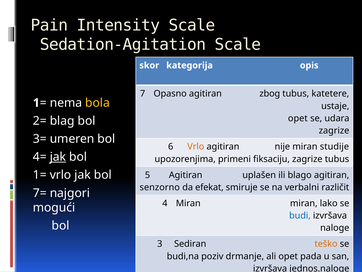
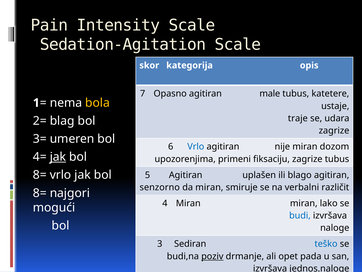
zbog: zbog -> male (270, 94)
opet: opet -> traje (298, 118)
Vrlo colour: orange -> blue (196, 146)
studije: studije -> dozom (334, 146)
1=: 1= -> 8= (40, 175)
da efekat: efekat -> miran (209, 187)
7=: 7= -> 8= (40, 193)
teško colour: orange -> blue (326, 244)
poziv underline: none -> present (212, 256)
